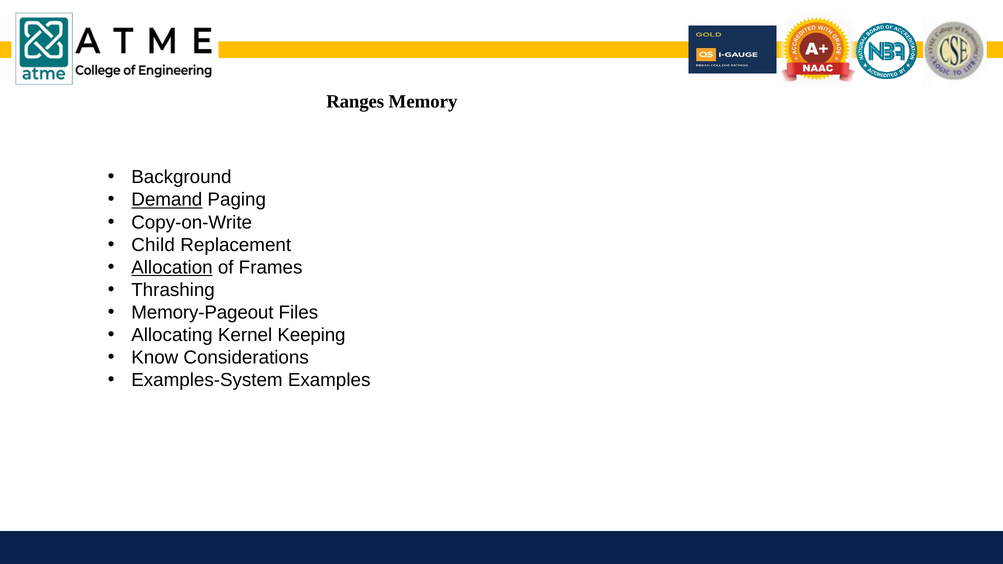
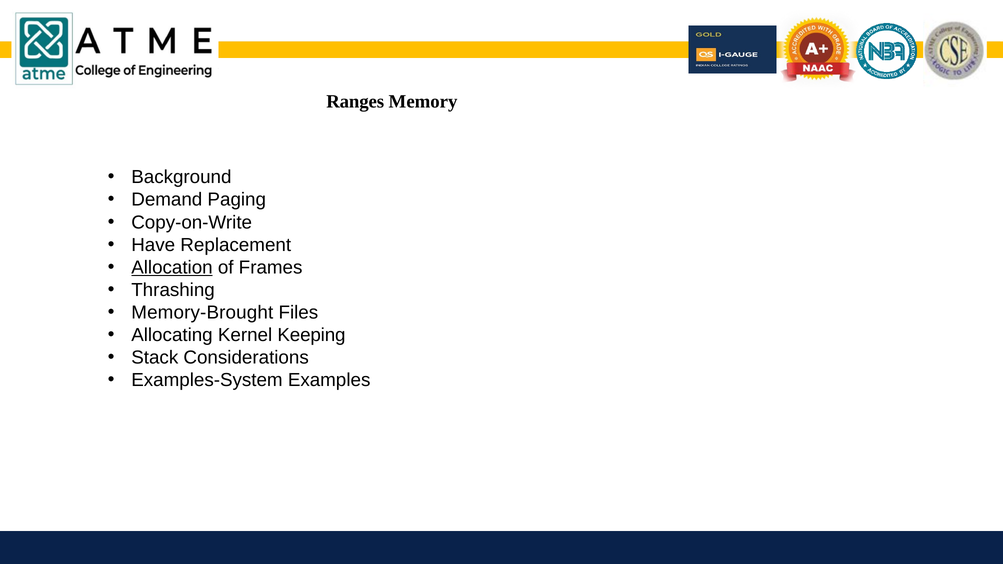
Demand underline: present -> none (167, 200)
Child: Child -> Have (153, 245)
Memory-Pageout: Memory-Pageout -> Memory-Brought (202, 313)
Know: Know -> Stack (155, 358)
